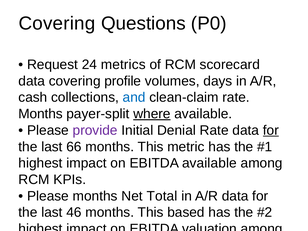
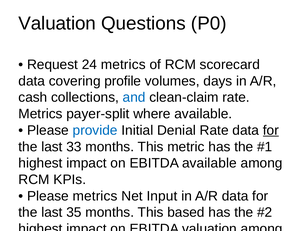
Covering: Covering -> Valuation (57, 23)
Months: Months -> Metrics (40, 114)
where underline: present -> none (152, 114)
provide colour: purple -> blue (95, 130)
66: 66 -> 33 (74, 147)
Please months: months -> metrics (95, 196)
Total: Total -> Input (162, 196)
46: 46 -> 35 (74, 212)
